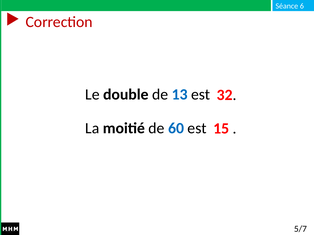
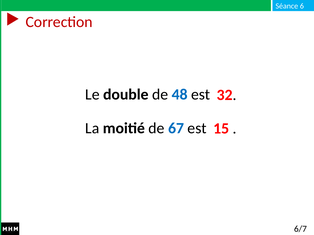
13: 13 -> 48 (180, 95)
60: 60 -> 67 (176, 129)
5/7: 5/7 -> 6/7 (300, 229)
